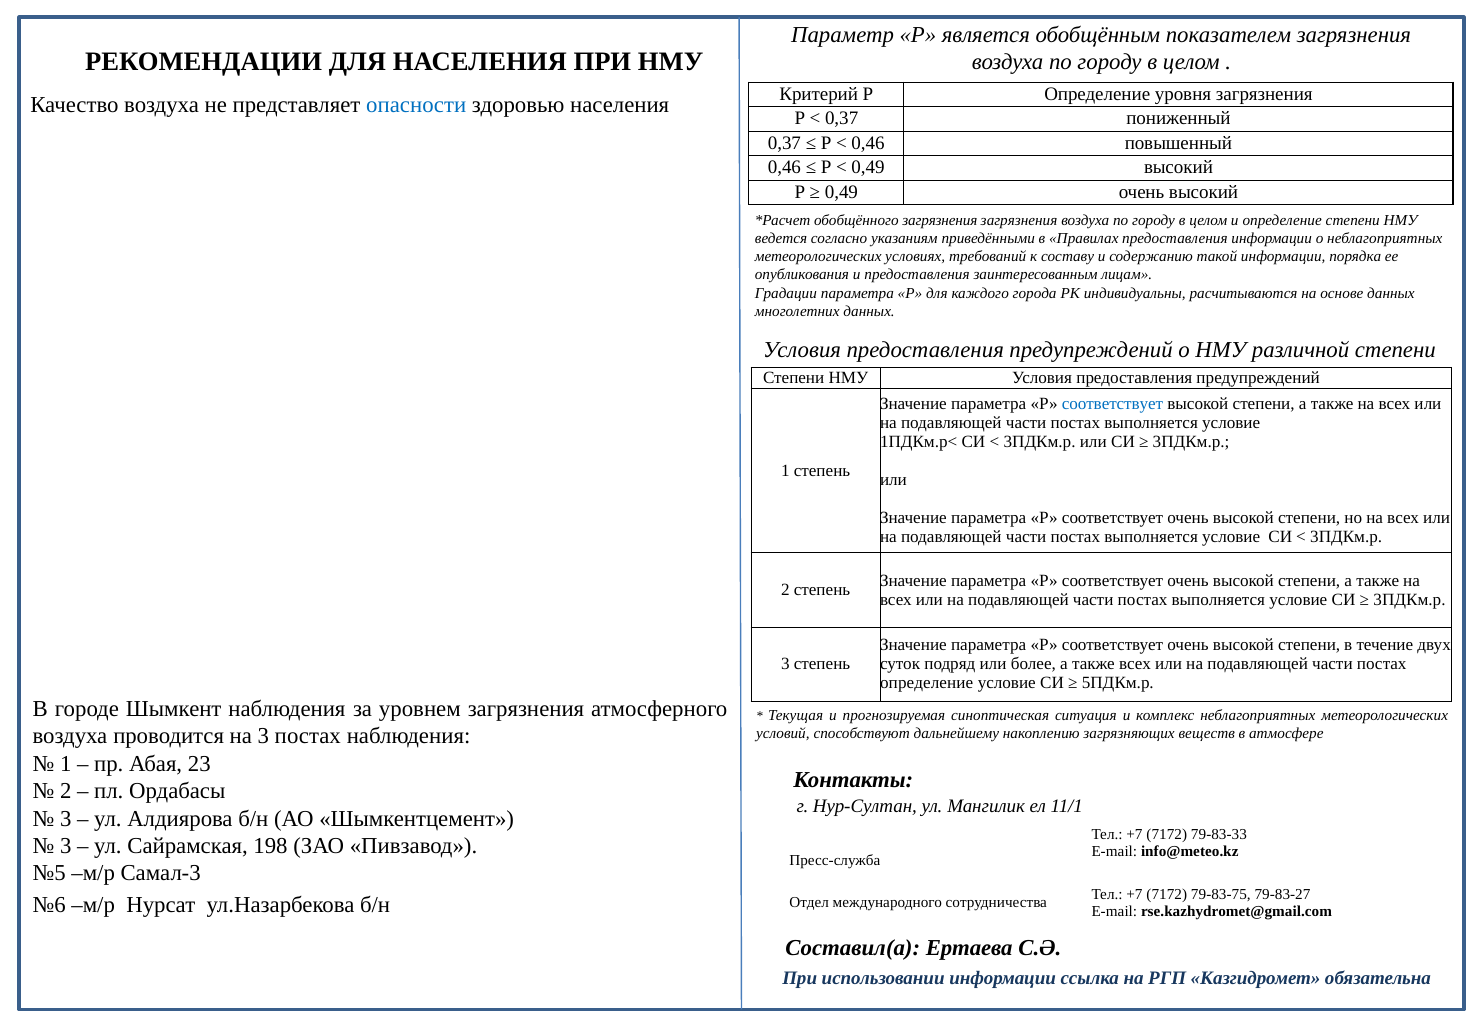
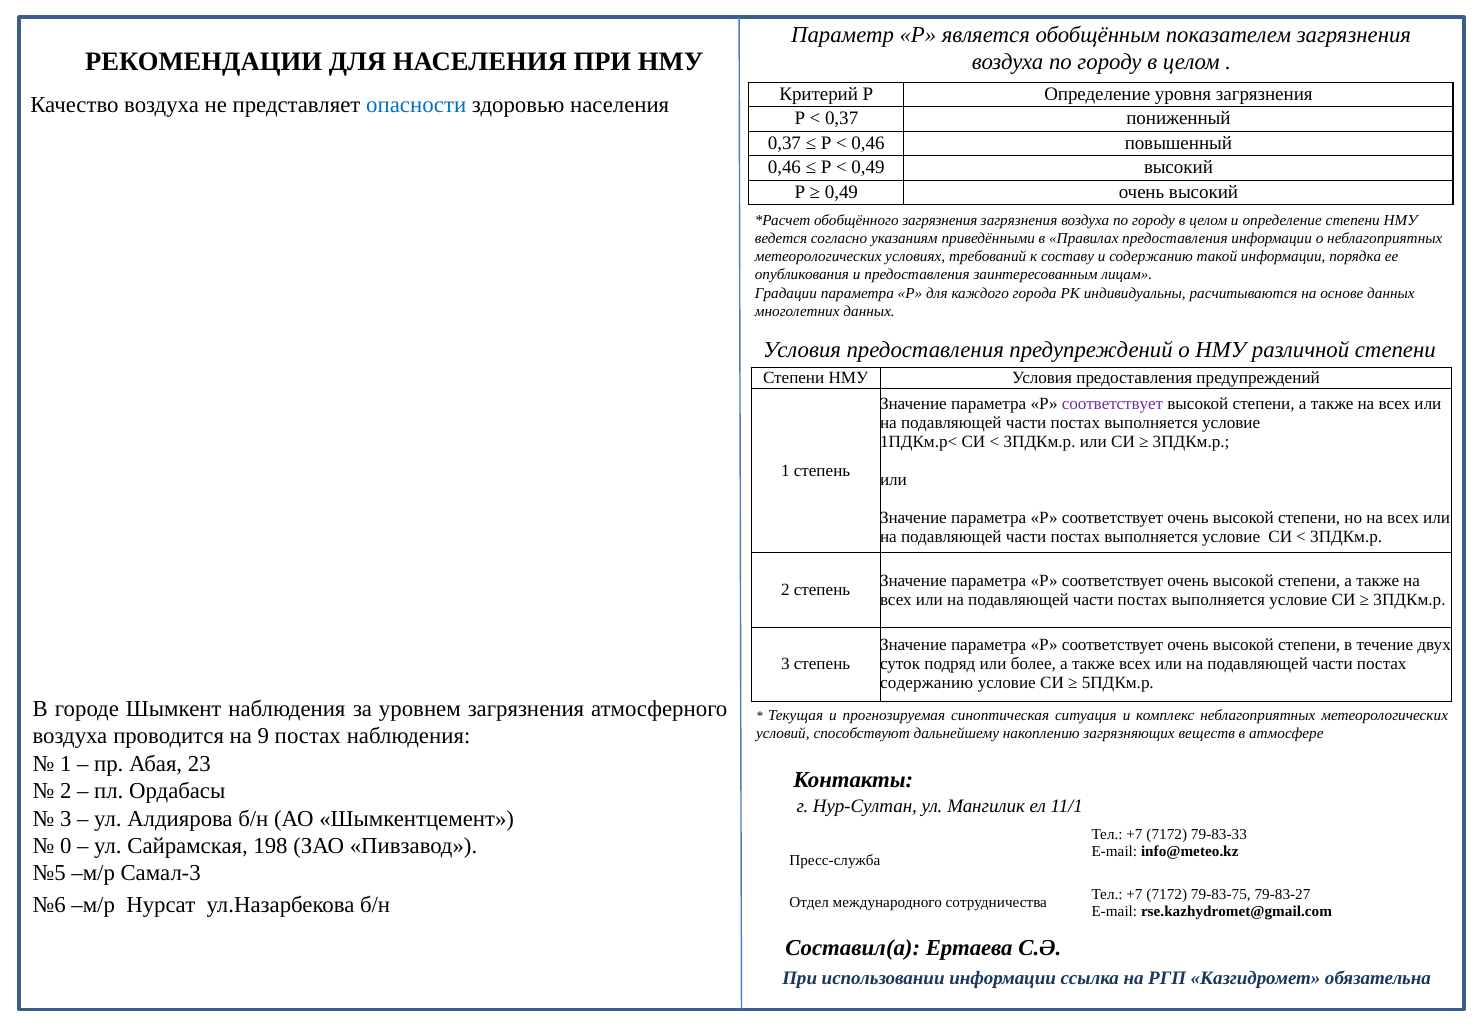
соответствует colour: blue -> purple (1112, 404)
определение: определение -> содержанию (927, 683)
на 3: 3 -> 9 (263, 736)
3: 3 -> 0 (66, 846)
